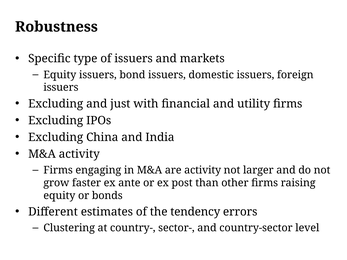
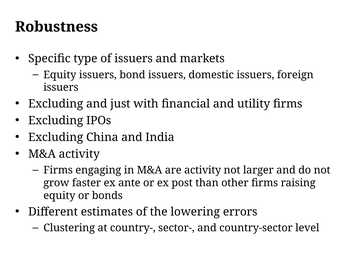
tendency: tendency -> lowering (195, 212)
